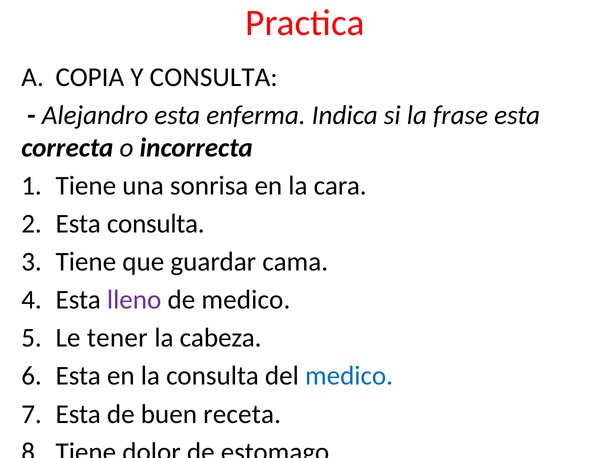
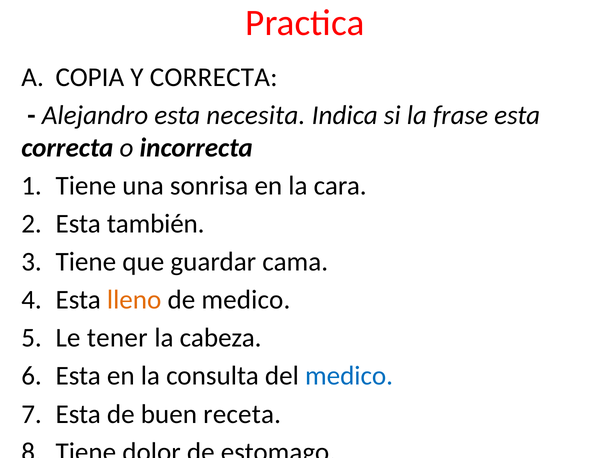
Y CONSULTA: CONSULTA -> CORRECTA (214, 77)
enferma: enferma -> necesita (256, 115)
Esta consulta: consulta -> también (156, 224)
lleno colour: purple -> orange (134, 300)
